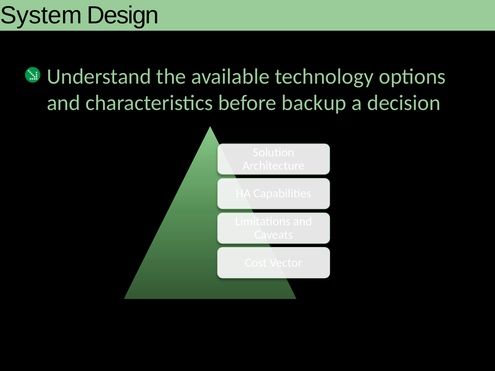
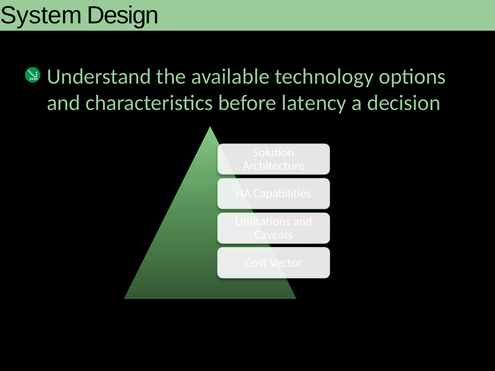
backup: backup -> latency (314, 103)
